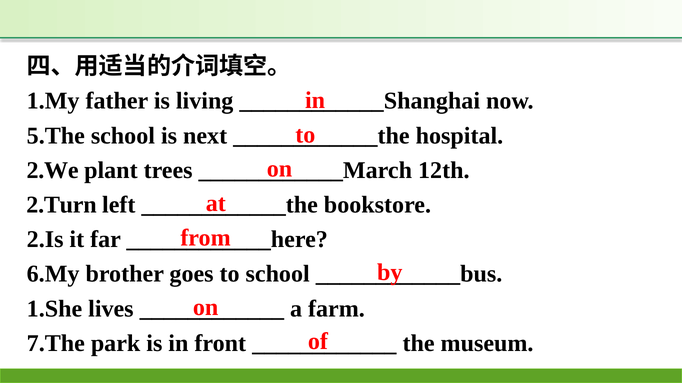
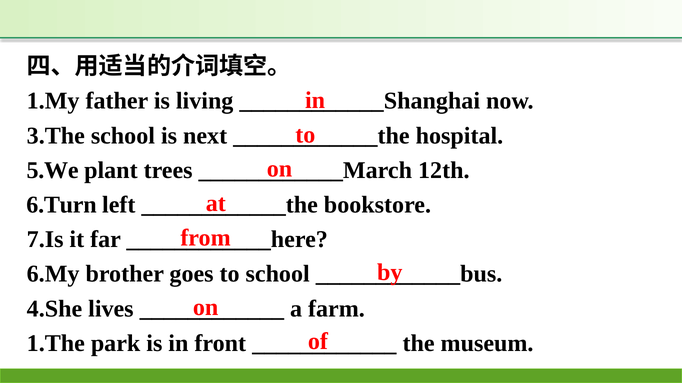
5.The: 5.The -> 3.The (56, 136)
2.We: 2.We -> 5.We (53, 170)
2.Turn: 2.Turn -> 6.Turn (62, 205)
2.Is: 2.Is -> 7.Is (45, 240)
1.She: 1.She -> 4.She (54, 309)
7.The: 7.The -> 1.The (56, 344)
